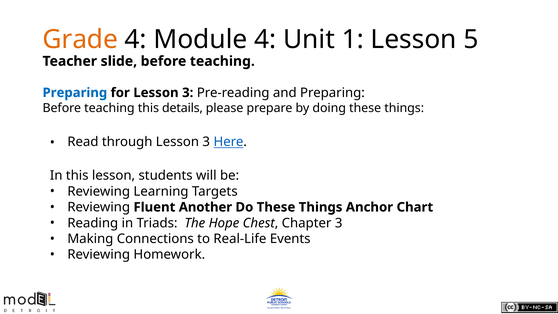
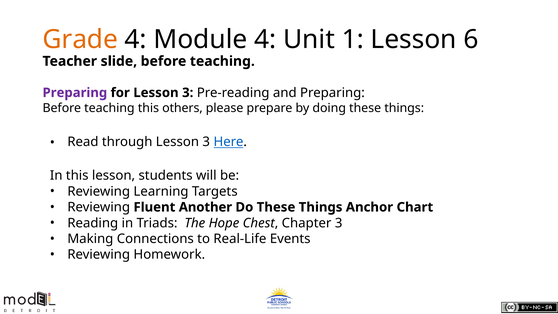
5: 5 -> 6 (471, 39)
Preparing colour: blue -> purple (75, 93)
details: details -> others (182, 108)
